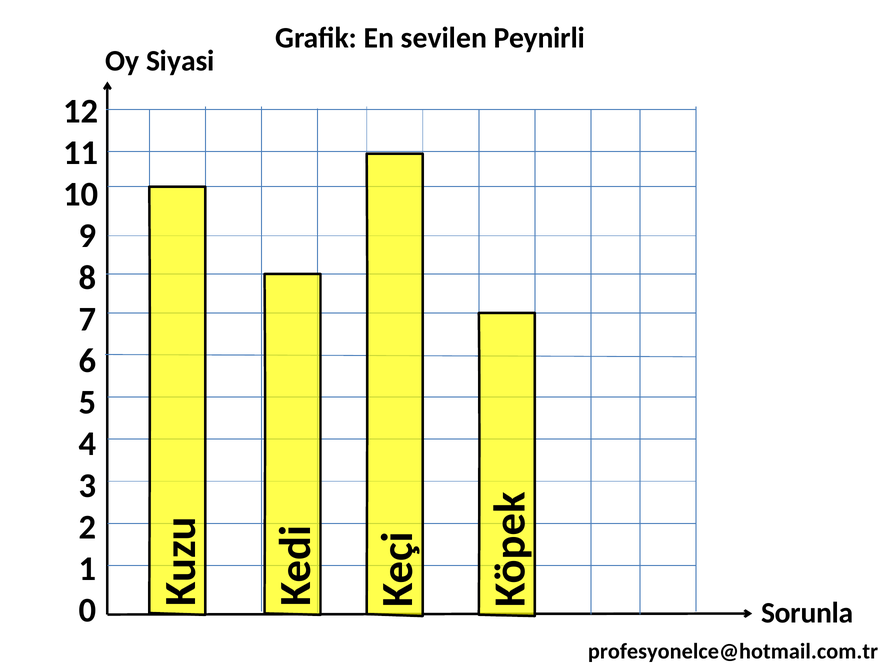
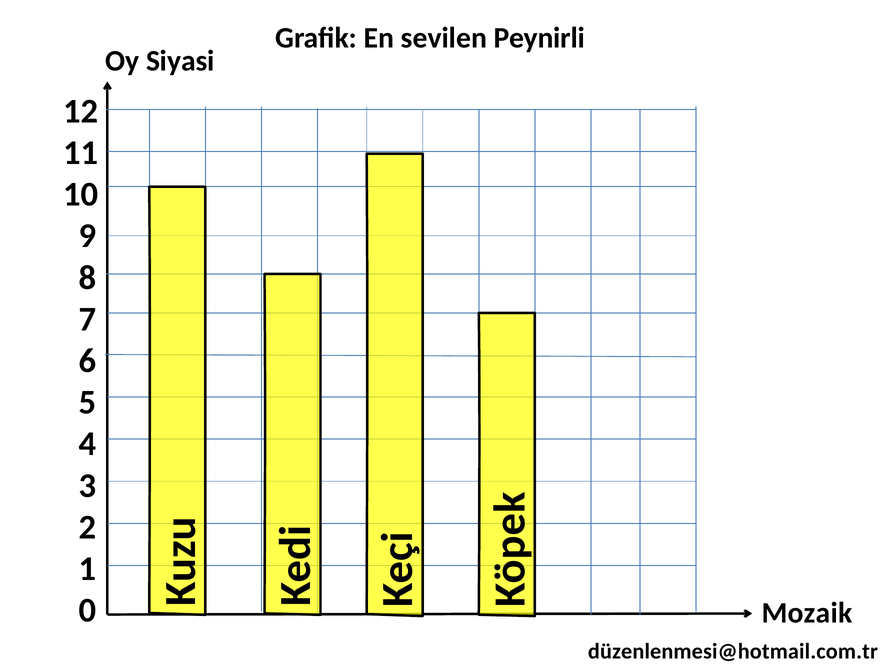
Sorunla: Sorunla -> Mozaik (807, 613)
profesyonelce@hotmail.com.tr: profesyonelce@hotmail.com.tr -> düzenlenmesi@hotmail.com.tr (733, 651)
